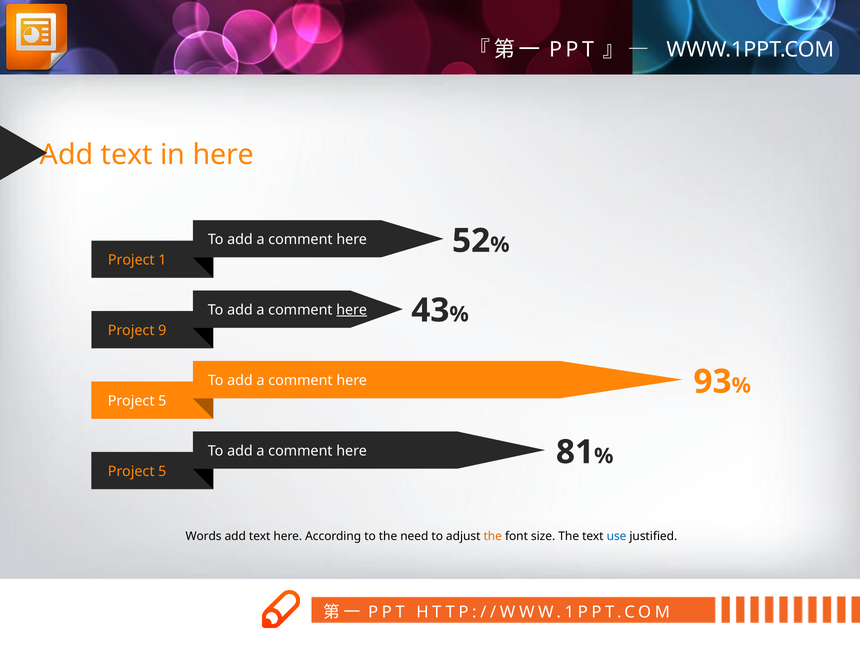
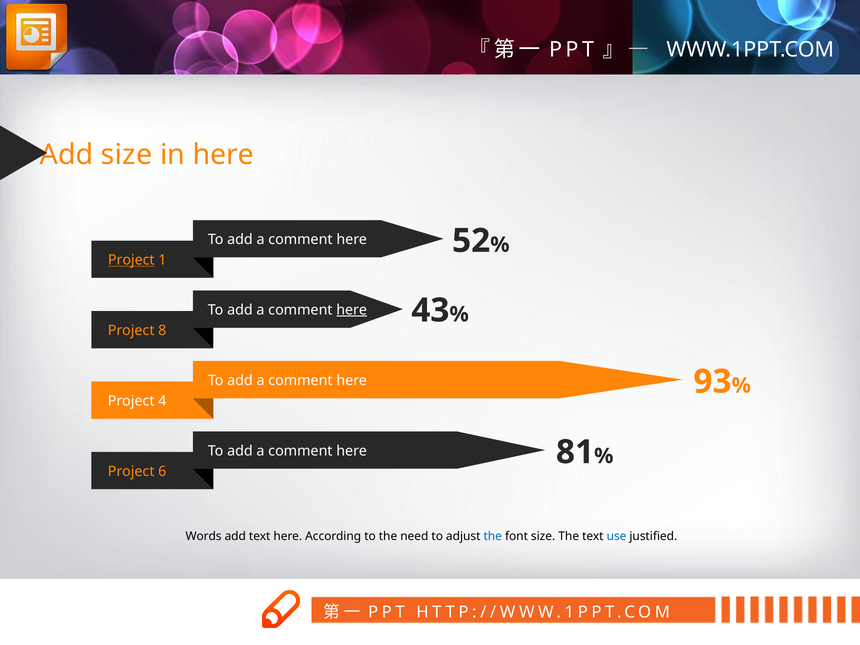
text: text -> size (127, 155)
Project underline: none -> present (131, 260)
9: 9 -> 8 (162, 330)
5: 5 -> 4 (162, 401)
5: 5 -> 6 (162, 471)
the colour: orange -> blue (493, 537)
